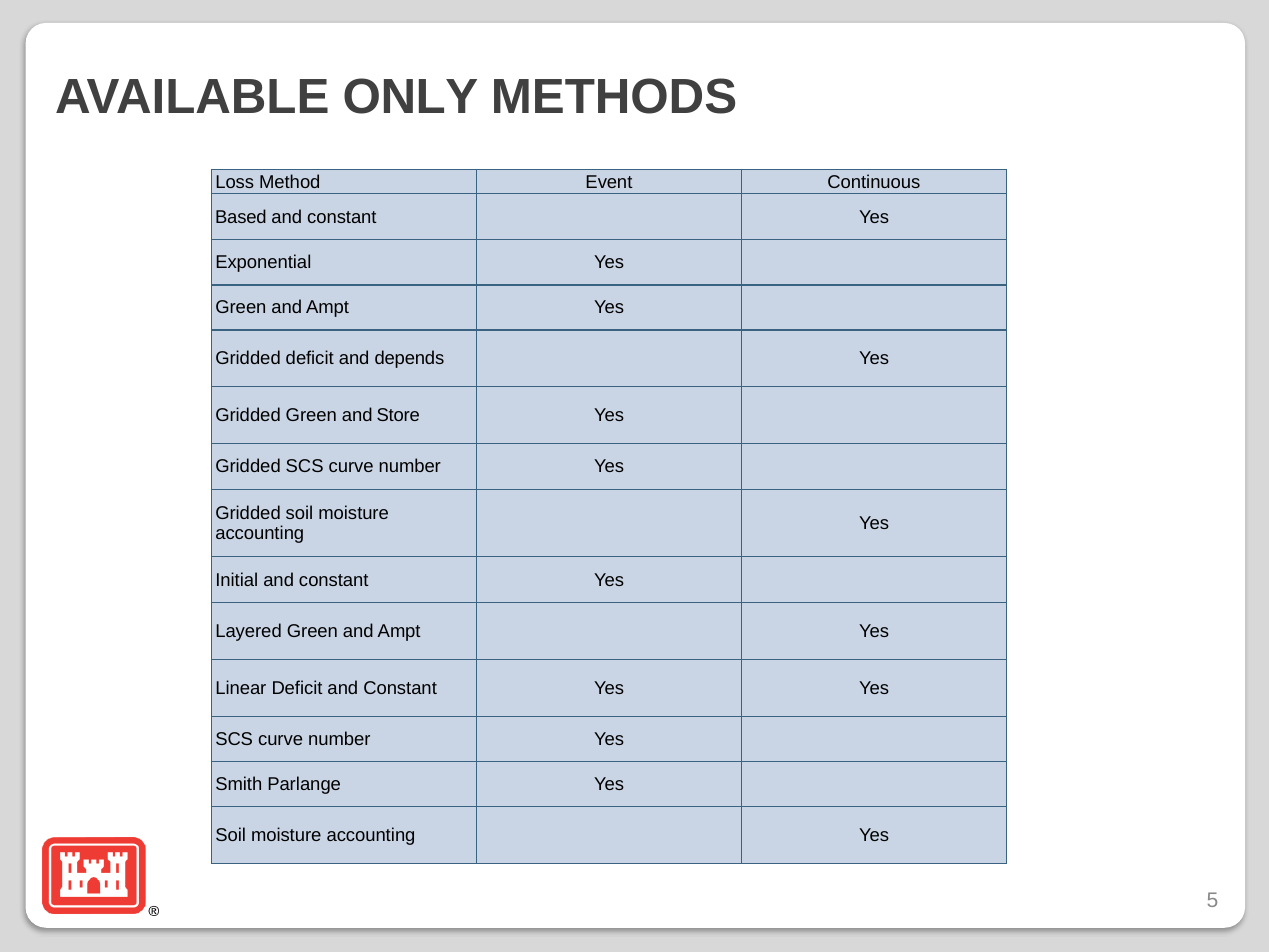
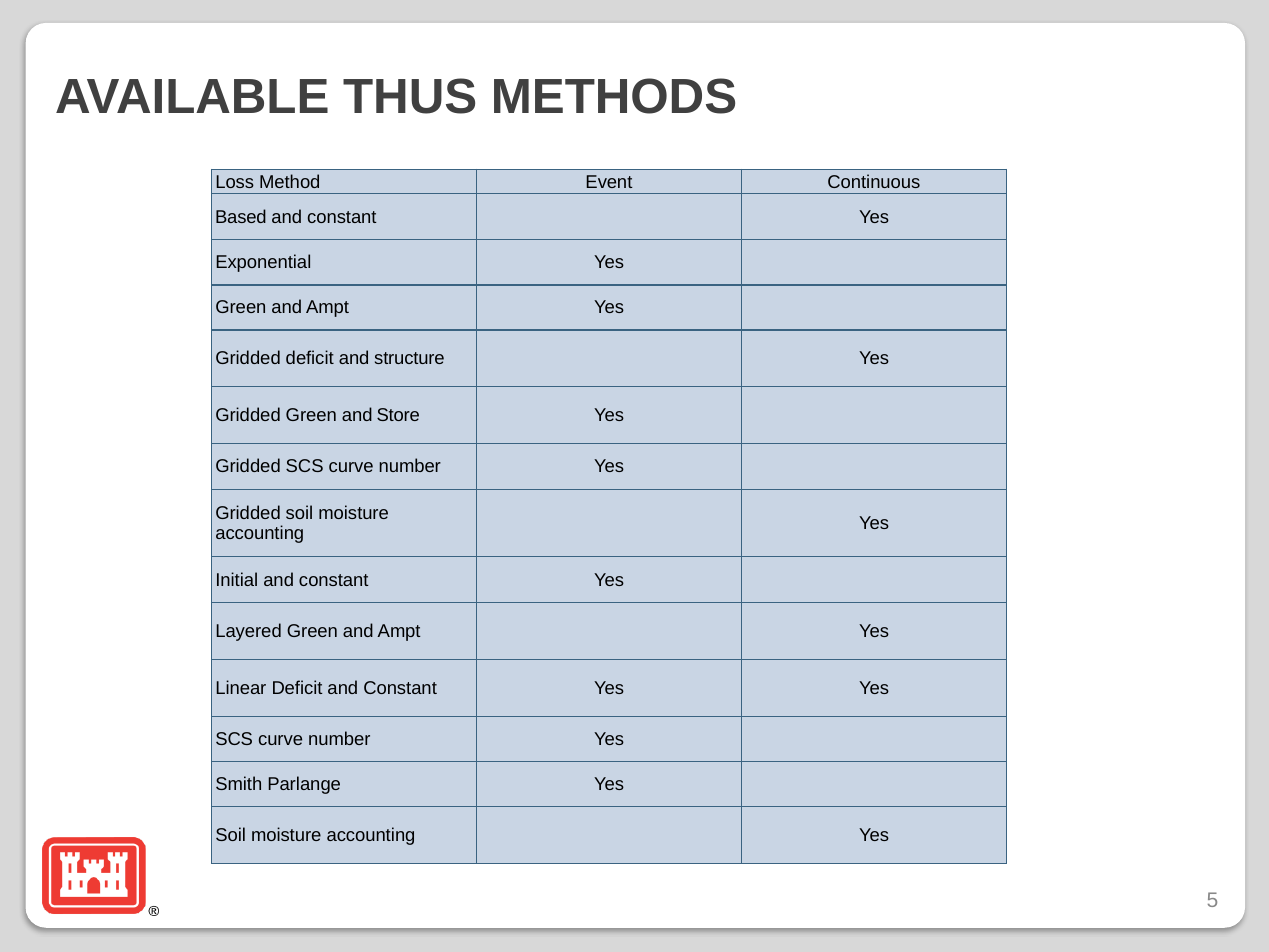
ONLY: ONLY -> THUS (410, 97)
depends: depends -> structure (409, 359)
